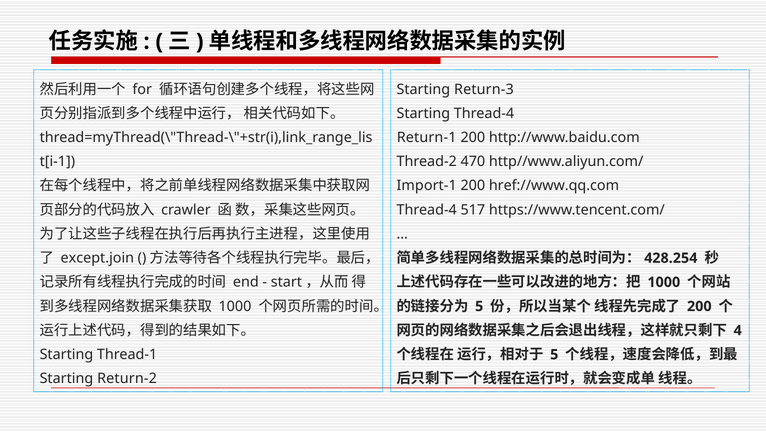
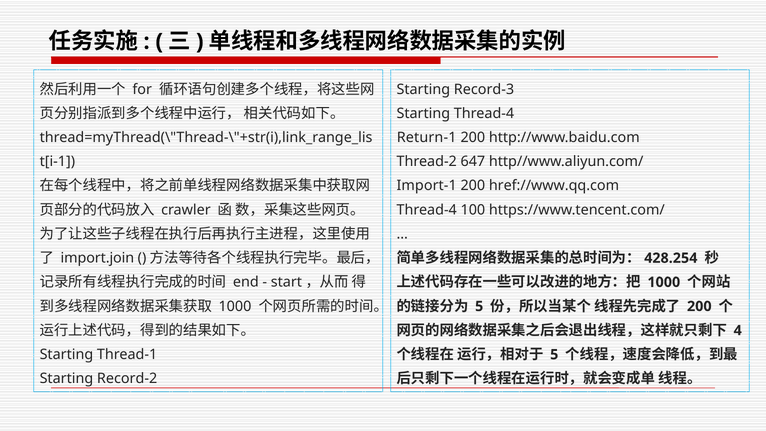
Return-3: Return-3 -> Record-3 (484, 89)
470: 470 -> 647 (473, 162)
517: 517 -> 100 (473, 210)
except.join: except.join -> import.join (97, 258)
Return-2: Return-2 -> Record-2 (127, 379)
